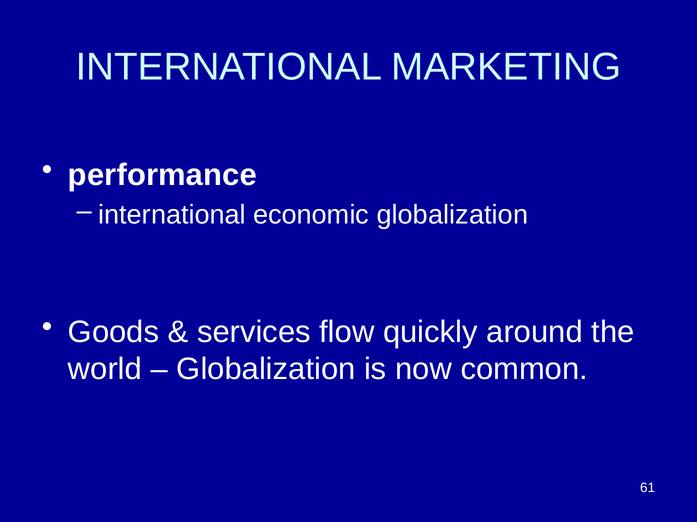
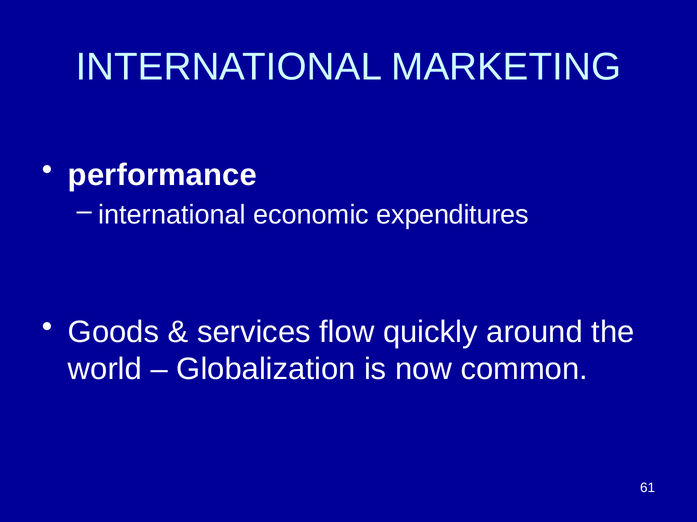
economic globalization: globalization -> expenditures (453, 215)
